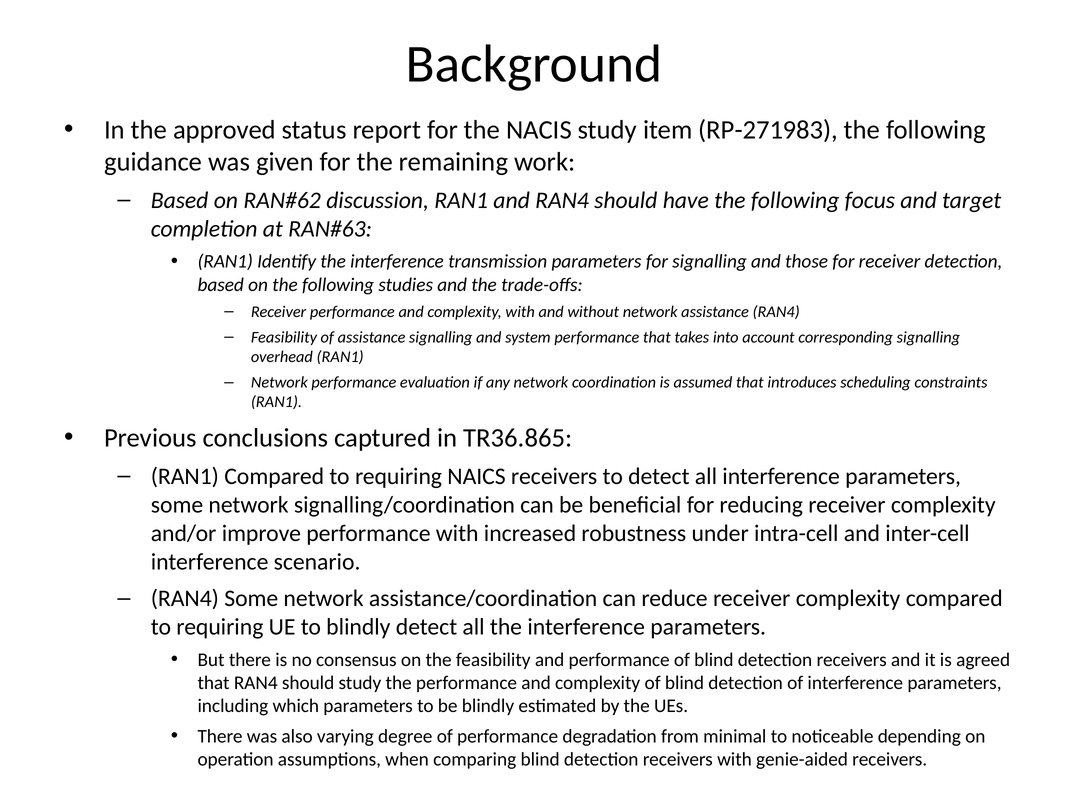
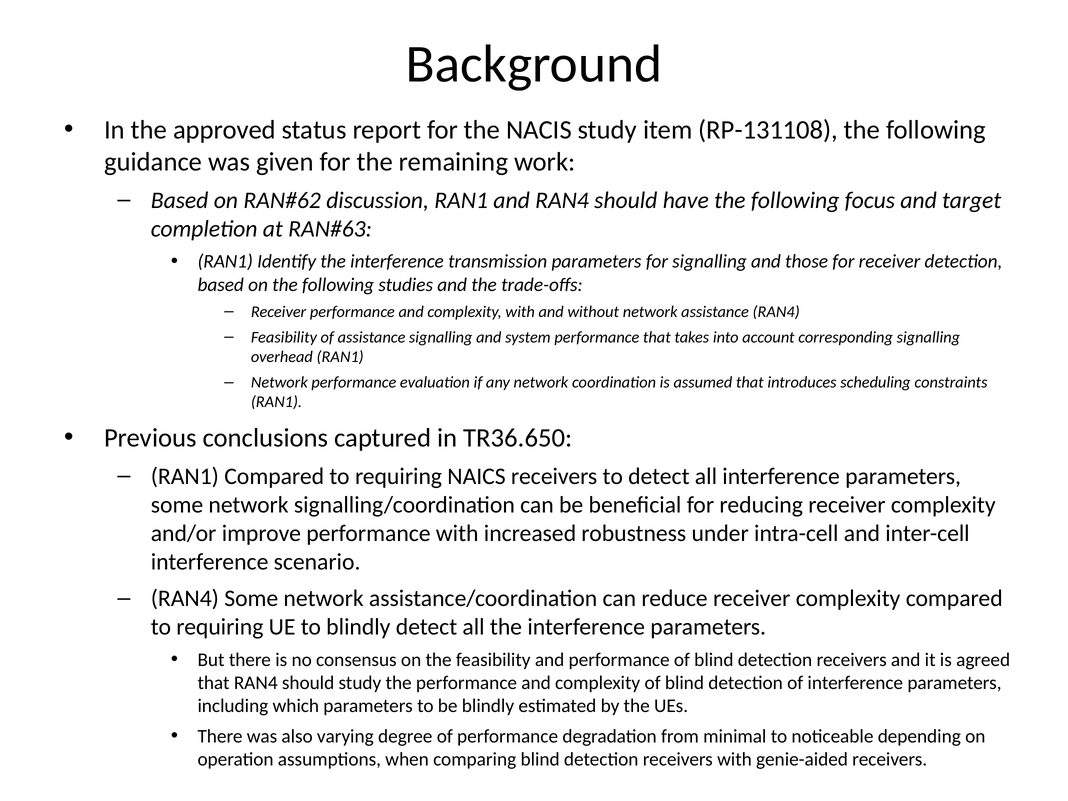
RP-271983: RP-271983 -> RP-131108 (768, 130)
TR36.865: TR36.865 -> TR36.650 (518, 438)
